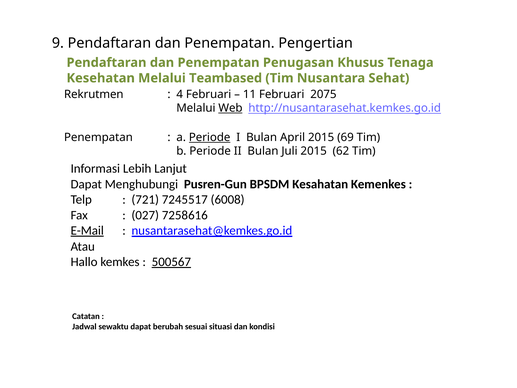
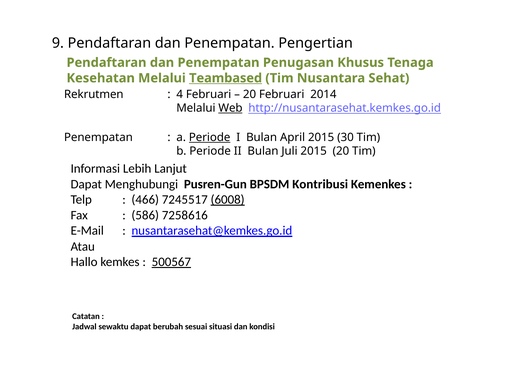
Teambased underline: none -> present (226, 78)
11: 11 -> 20 (249, 94)
2075: 2075 -> 2014 (323, 94)
69: 69 -> 30 (345, 137)
2015 62: 62 -> 20 (341, 151)
Kesahatan: Kesahatan -> Kontribusi (320, 184)
721: 721 -> 466 (145, 199)
6008 underline: none -> present (228, 199)
027: 027 -> 586 (145, 215)
E-Mail underline: present -> none (87, 230)
